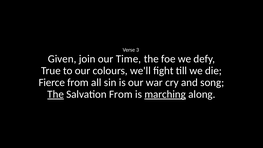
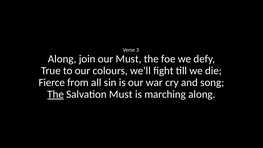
Given: Given -> Along (62, 59)
our Time: Time -> Must (129, 59)
Salvation From: From -> Must (121, 94)
marching underline: present -> none (165, 94)
